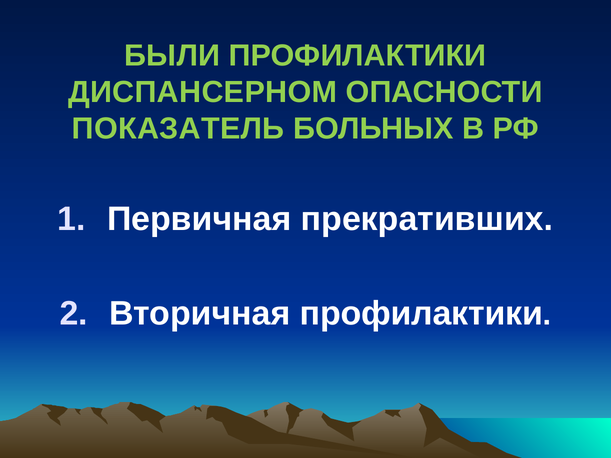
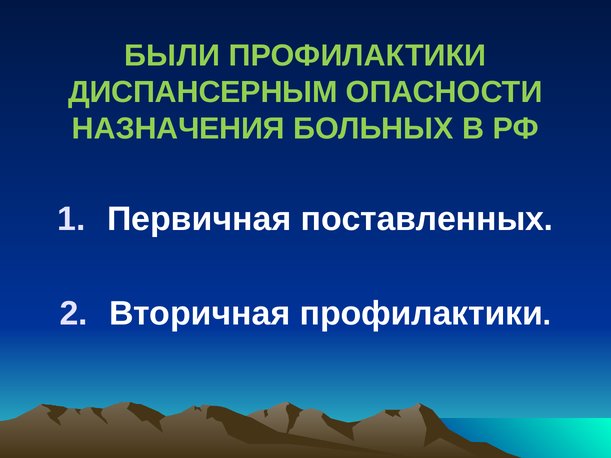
ДИСПАНСЕРНОМ: ДИСПАНСЕРНОМ -> ДИСПАНСЕРНЫМ (203, 92)
ПОКАЗАТЕЛЬ: ПОКАЗАТЕЛЬ -> НАЗНАЧЕНИЯ (178, 129)
прекративших: прекративших -> поставленных (427, 219)
